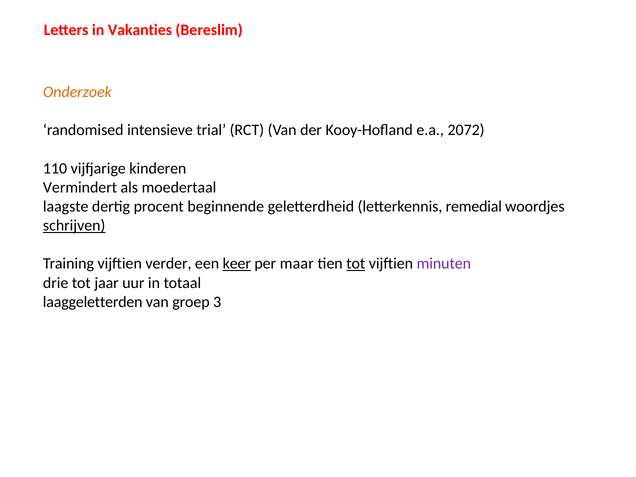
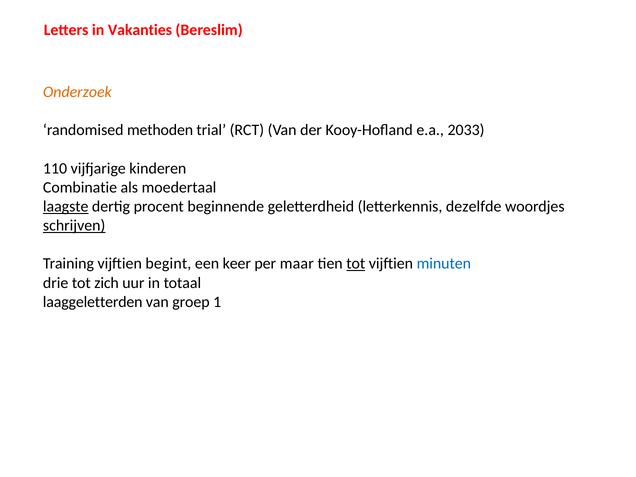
intensieve: intensieve -> methoden (160, 130)
2072: 2072 -> 2033 (466, 130)
Vermindert: Vermindert -> Combinatie (80, 187)
laagste underline: none -> present (66, 206)
remedial: remedial -> dezelfde (474, 206)
verder: verder -> begint (168, 264)
keer underline: present -> none (237, 264)
minuten colour: purple -> blue (444, 264)
jaar: jaar -> zich (107, 283)
3: 3 -> 1 (217, 302)
